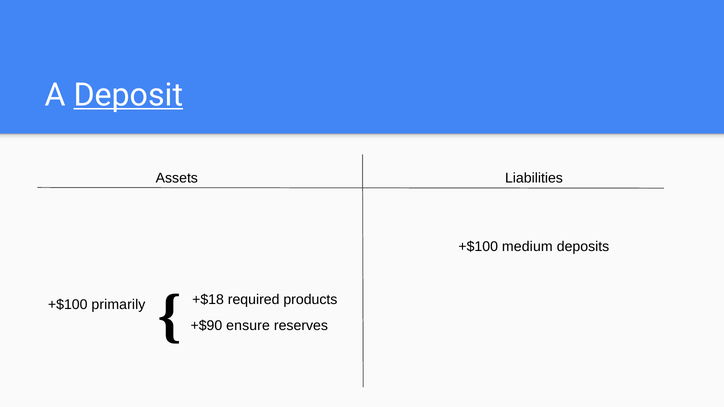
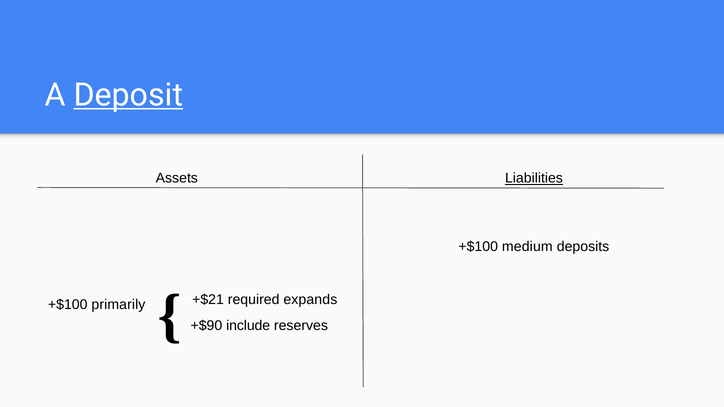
Liabilities underline: none -> present (534, 178)
+$18: +$18 -> +$21 (208, 300)
products: products -> expands (310, 300)
ensure: ensure -> include (248, 326)
